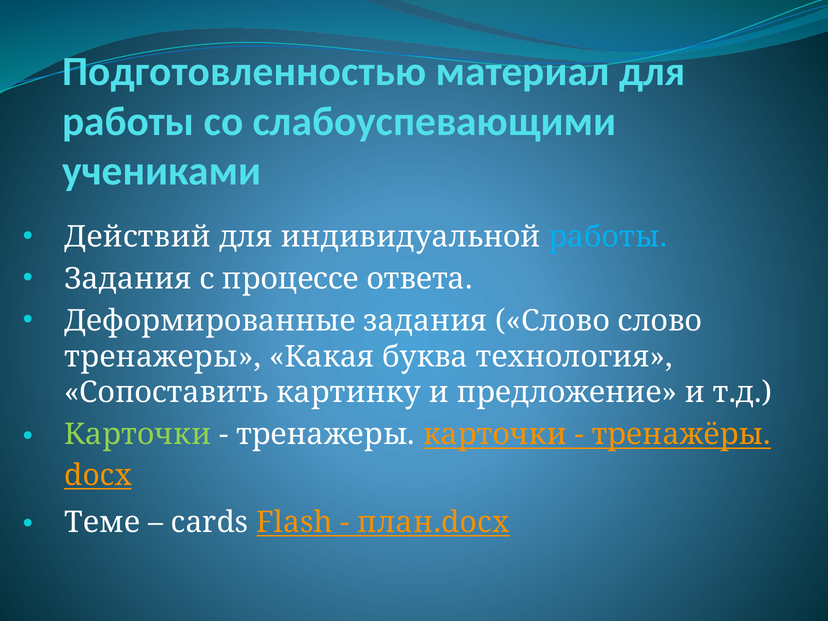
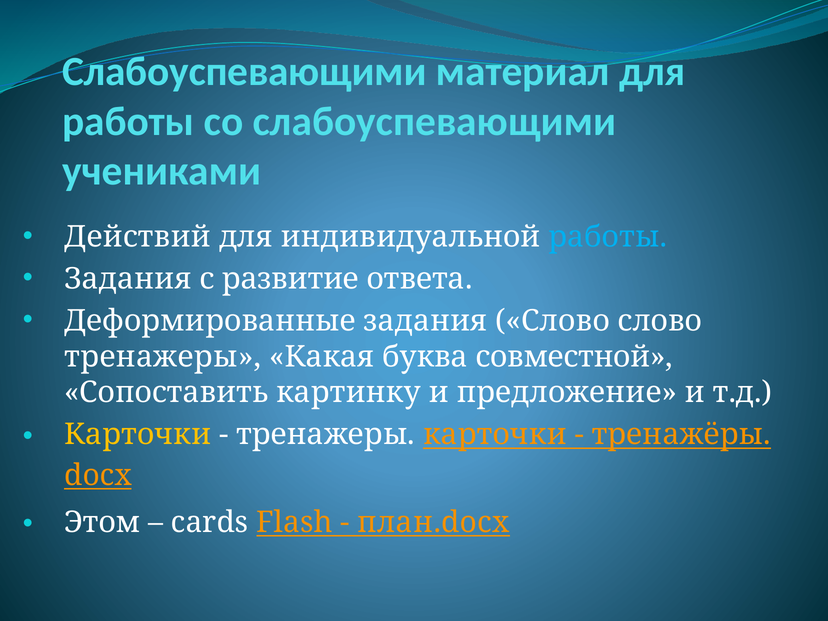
Подготовленностью: Подготовленностью -> Слабоуспевающими (244, 72)
процессе: процессе -> развитие (290, 279)
технология: технология -> совместной (574, 357)
Карточки colour: light green -> yellow (138, 435)
Теме: Теме -> Этом (102, 522)
